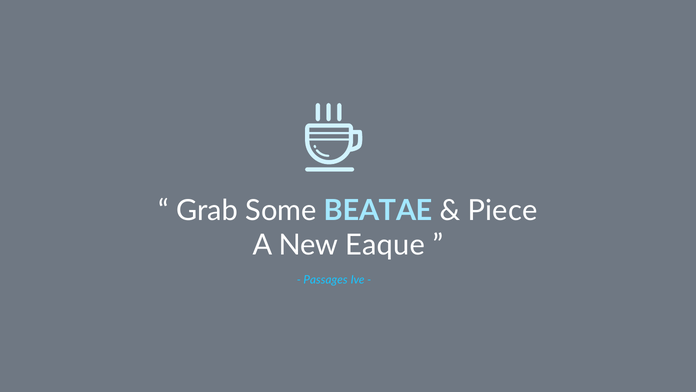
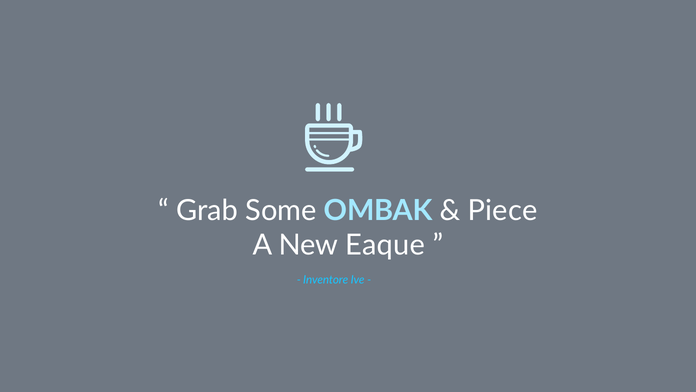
BEATAE: BEATAE -> OMBAK (378, 210)
Passages: Passages -> Inventore (326, 280)
